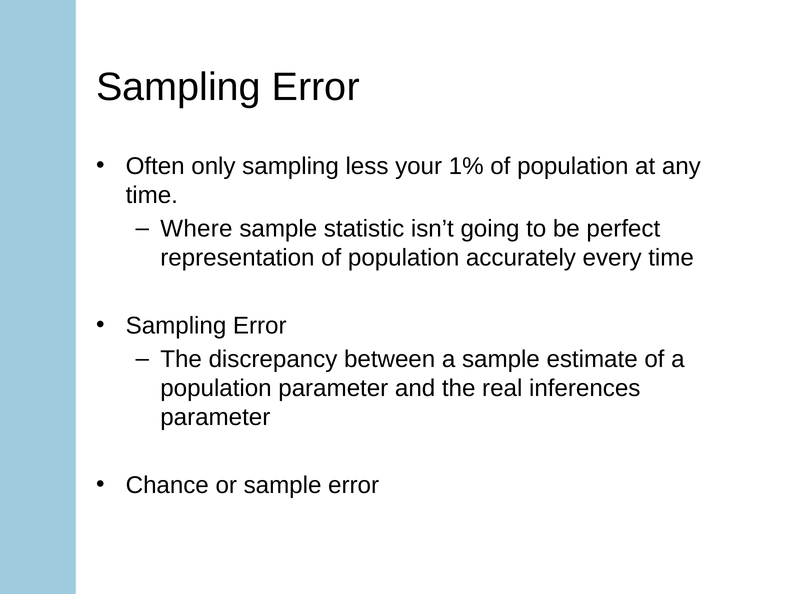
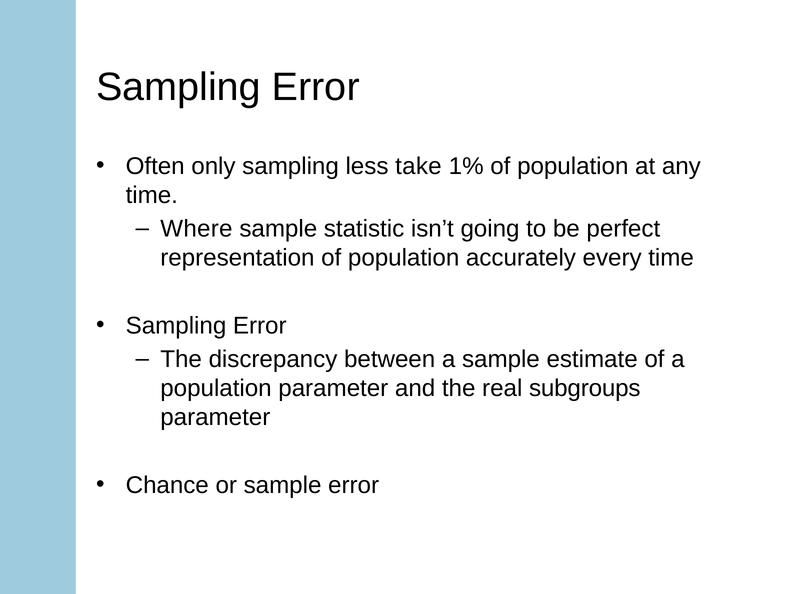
your: your -> take (418, 166)
inferences: inferences -> subgroups (585, 388)
